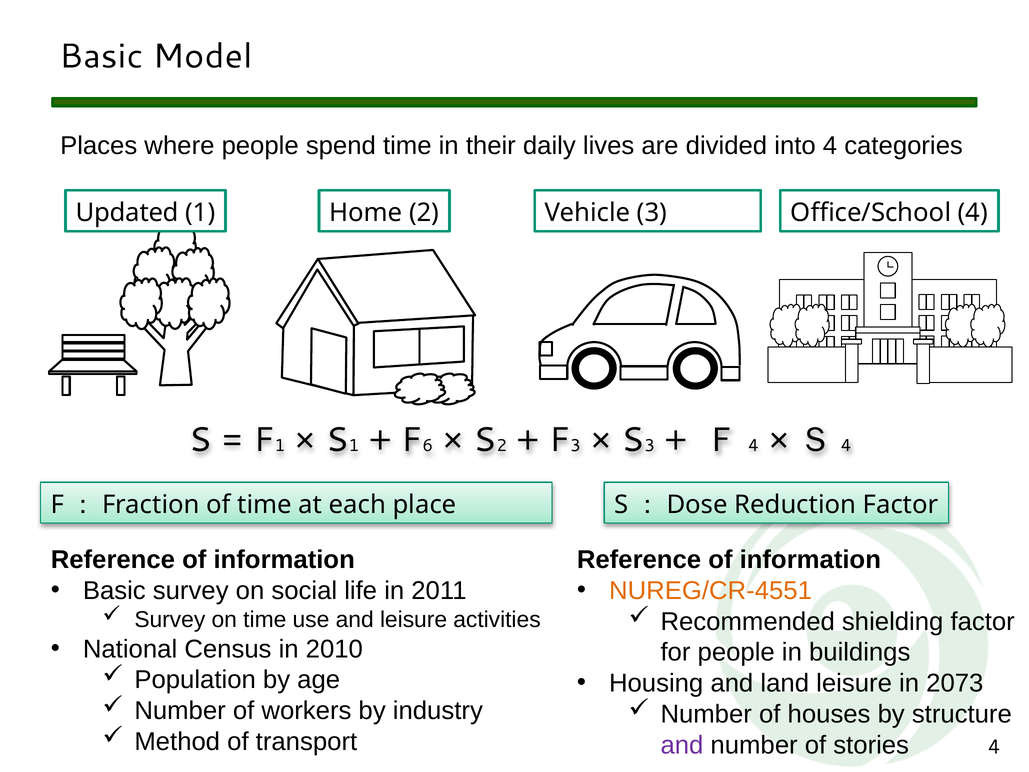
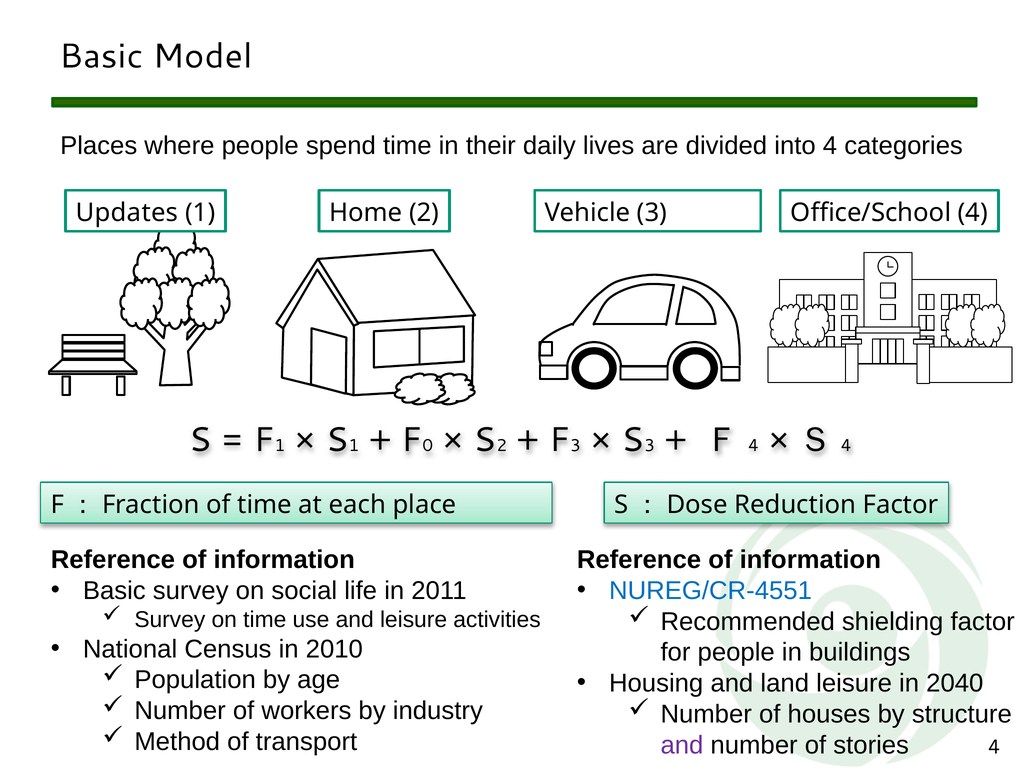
Updated: Updated -> Updates (127, 213)
6: 6 -> 0 (428, 445)
NUREG/CR-4551 colour: orange -> blue (711, 590)
2073: 2073 -> 2040 (955, 683)
